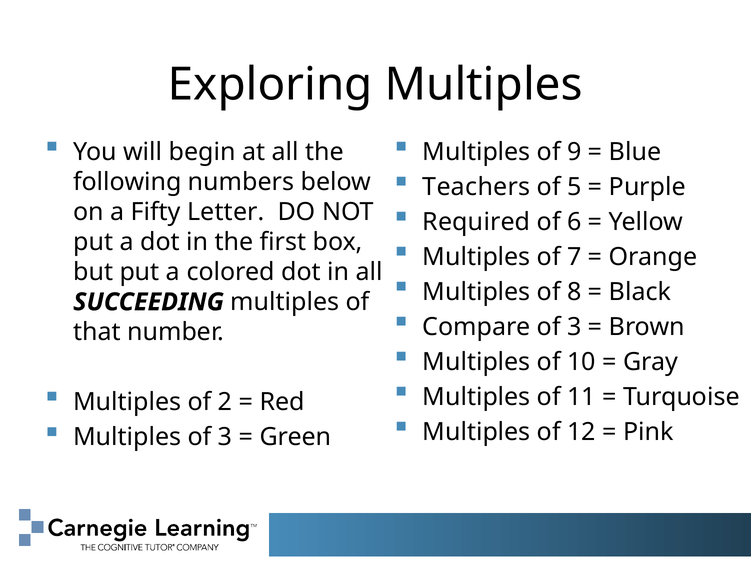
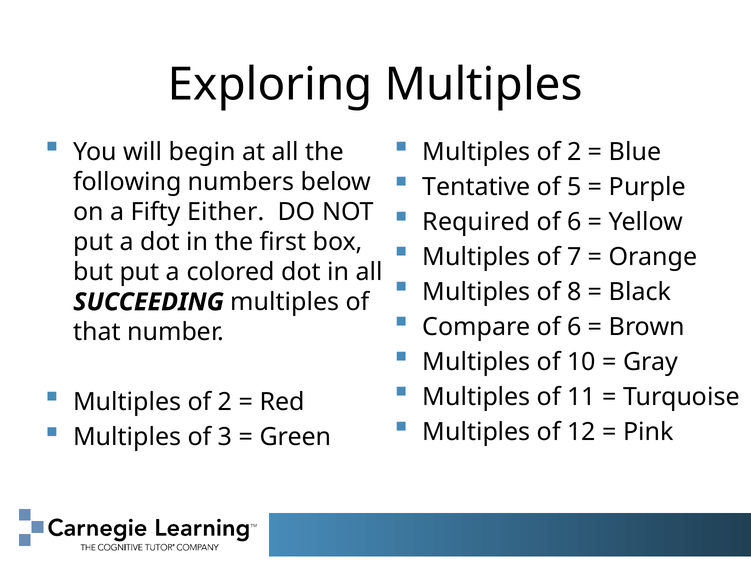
9: 9 -> 2 (574, 152)
Teachers: Teachers -> Tentative (476, 187)
Letter: Letter -> Either (226, 212)
3: 3 -> 6 (574, 327)
